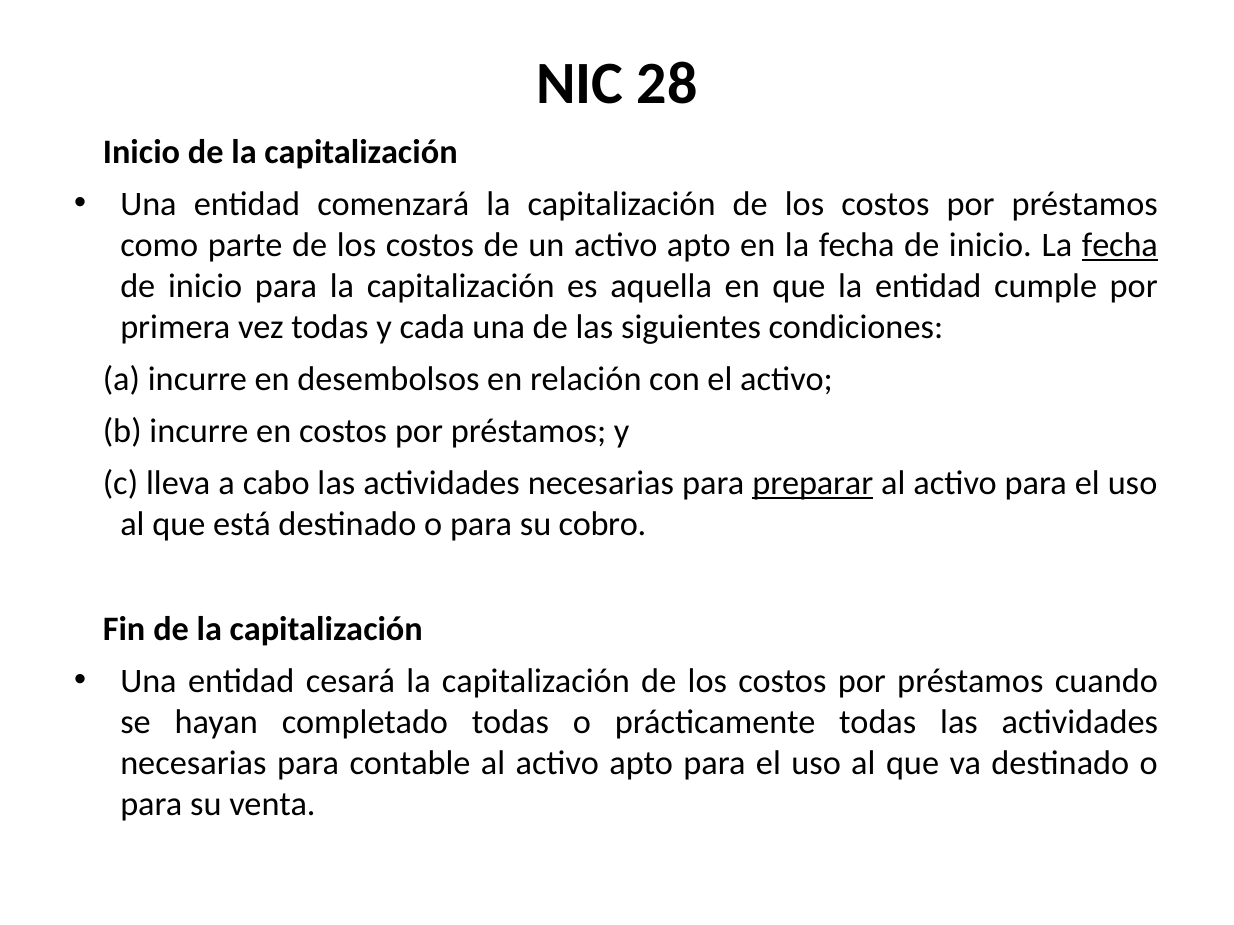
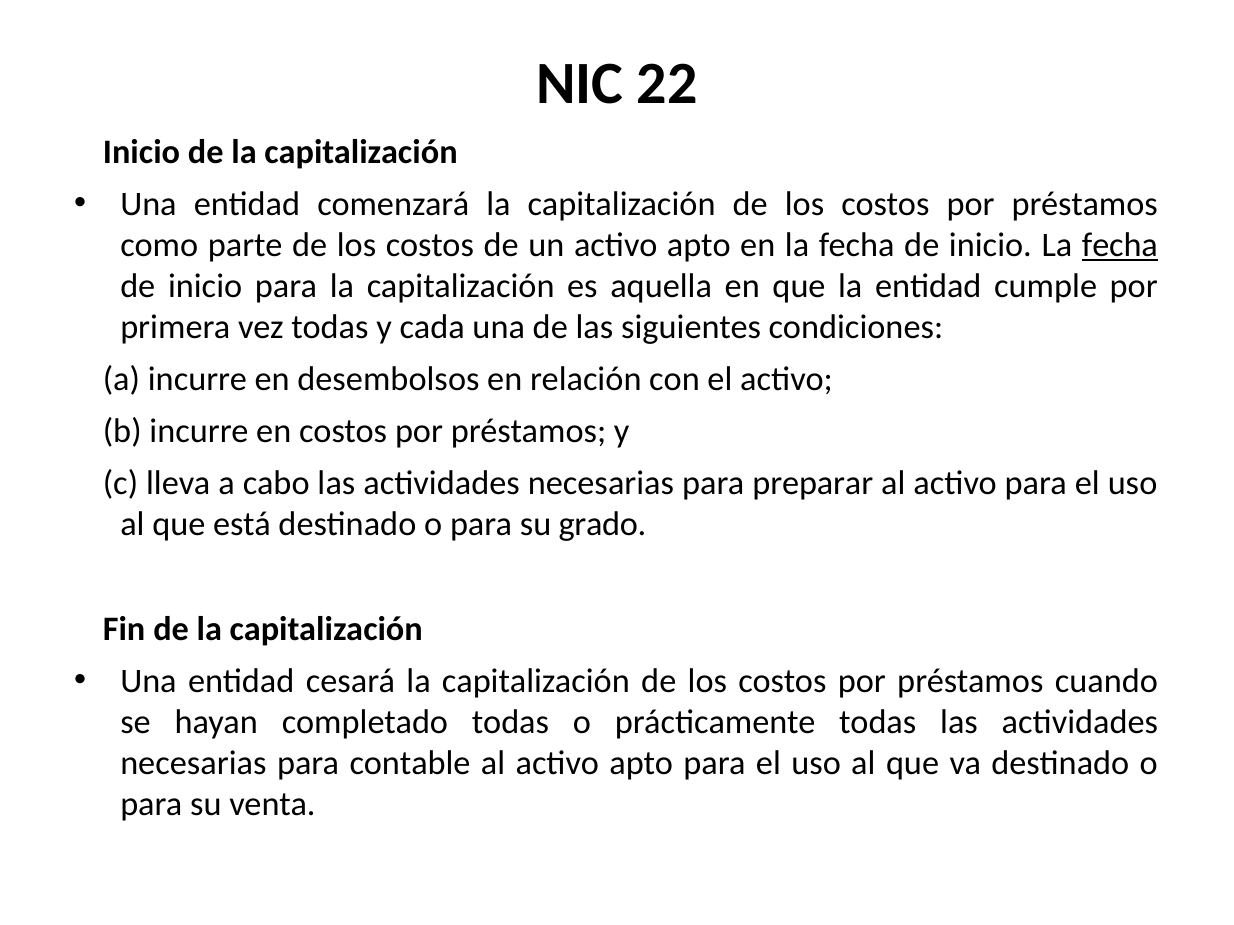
28: 28 -> 22 (667, 83)
preparar underline: present -> none (813, 484)
cobro: cobro -> grado (602, 525)
